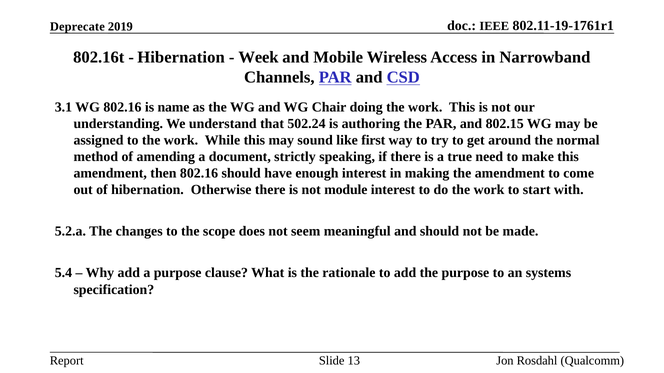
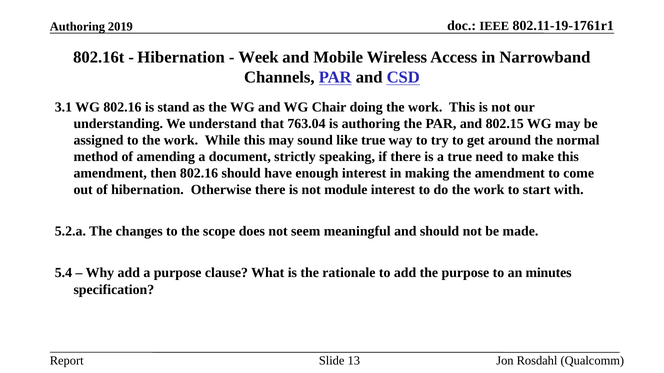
Deprecate: Deprecate -> Authoring (77, 26)
name: name -> stand (173, 107)
502.24: 502.24 -> 763.04 (306, 124)
like first: first -> true (373, 140)
systems: systems -> minutes (549, 273)
